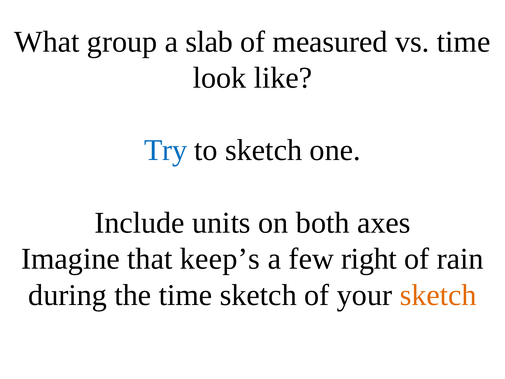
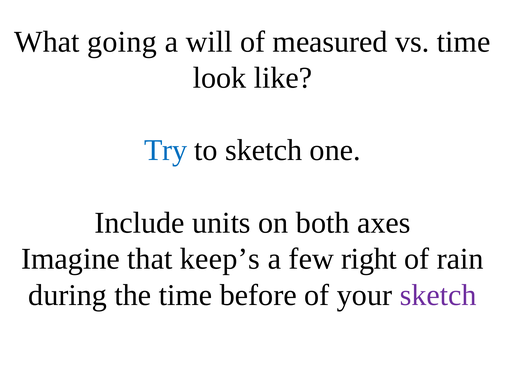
group: group -> going (122, 42)
slab: slab -> will (209, 42)
time sketch: sketch -> before (258, 295)
sketch colour: orange -> purple (438, 295)
